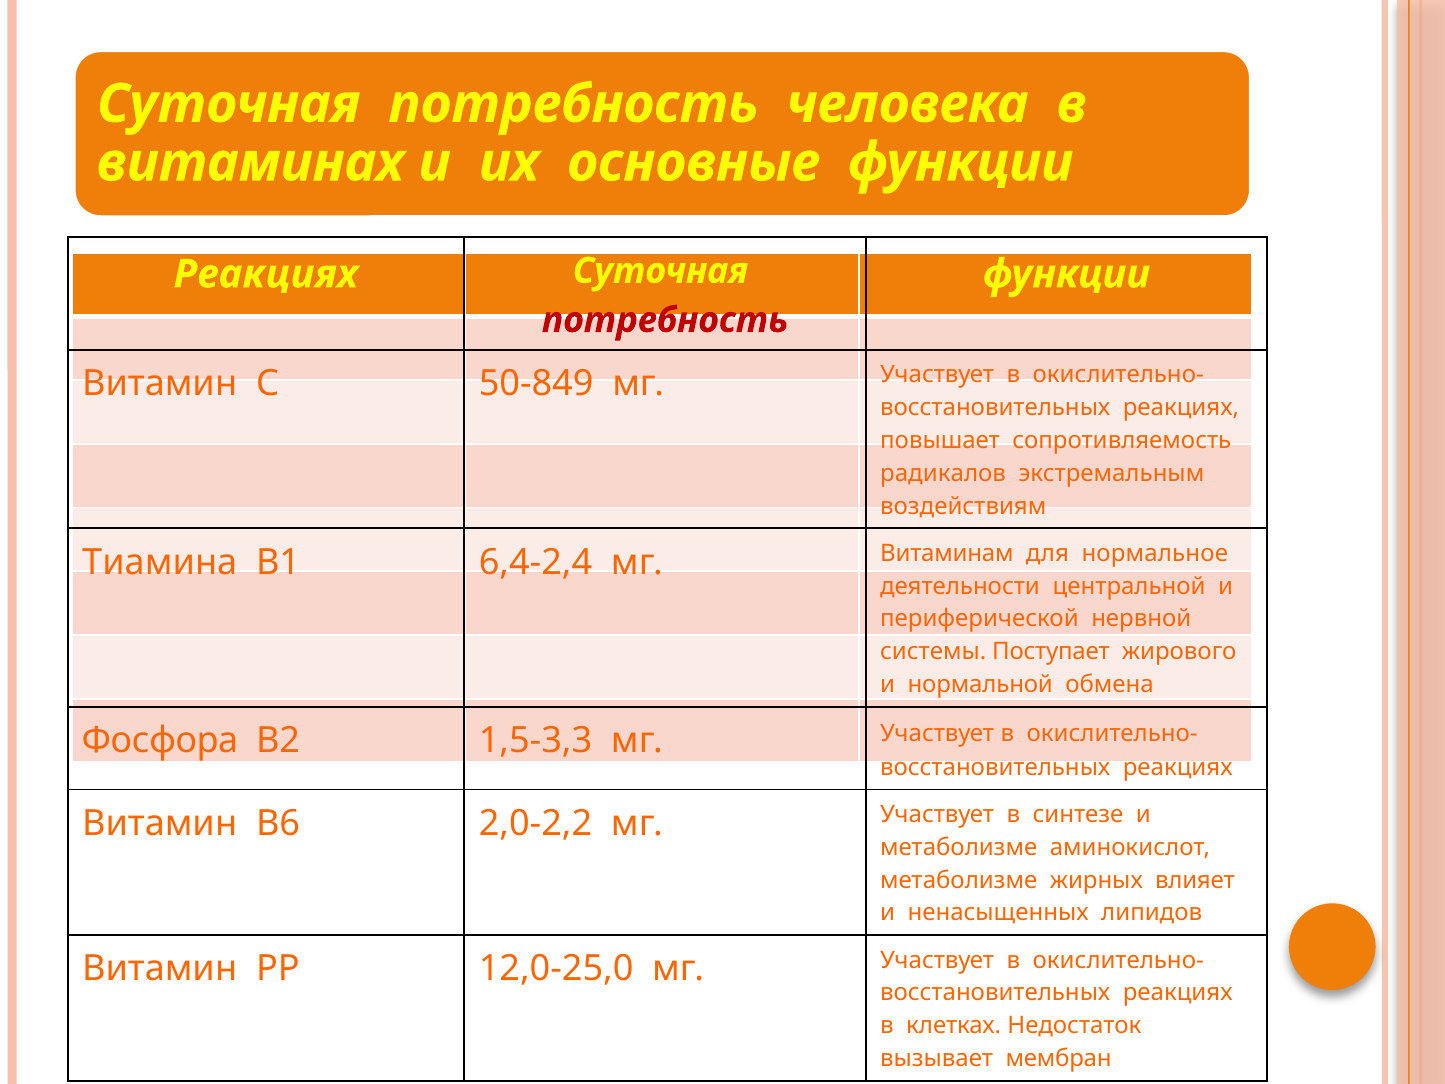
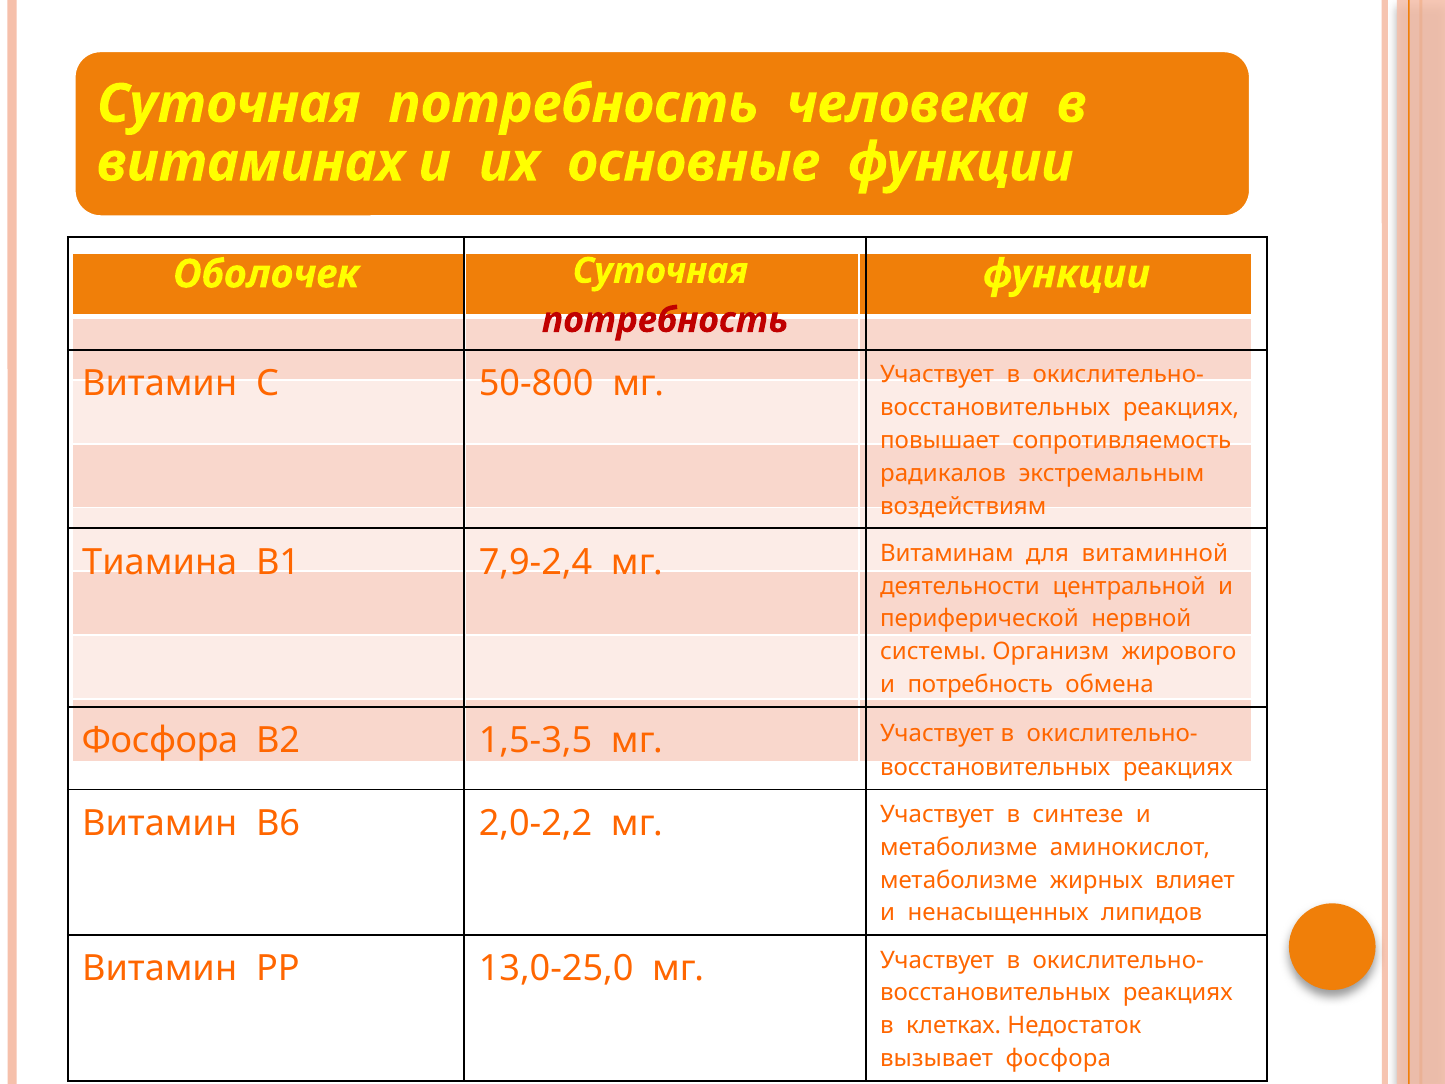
Реакциях: Реакциях -> Оболочек (266, 274)
50-849: 50-849 -> 50-800 (536, 384)
6,4-2,4: 6,4-2,4 -> 7,9-2,4 (536, 562)
нормальное: нормальное -> витаминной (1155, 553)
Поступает: Поступает -> Организм (1051, 652)
и нормальной: нормальной -> потребность (980, 684)
1,5-3,3: 1,5-3,3 -> 1,5-3,5 (536, 740)
12,0-25,0: 12,0-25,0 -> 13,0-25,0 (556, 969)
вызывает мембран: мембран -> фосфора (1058, 1058)
